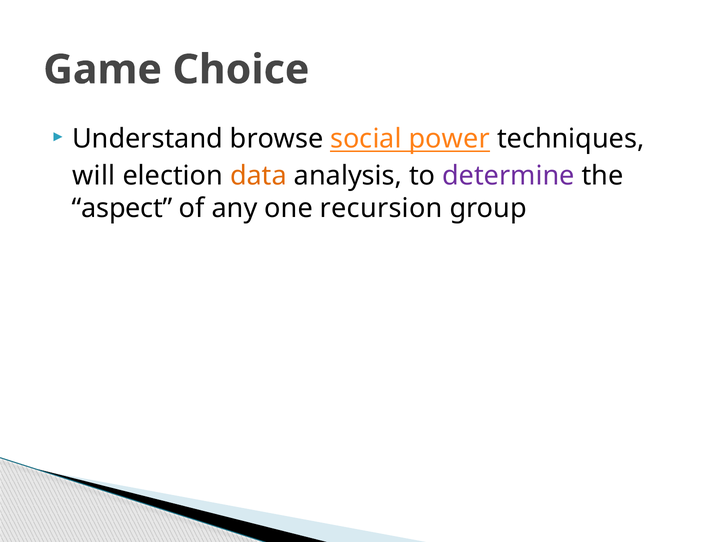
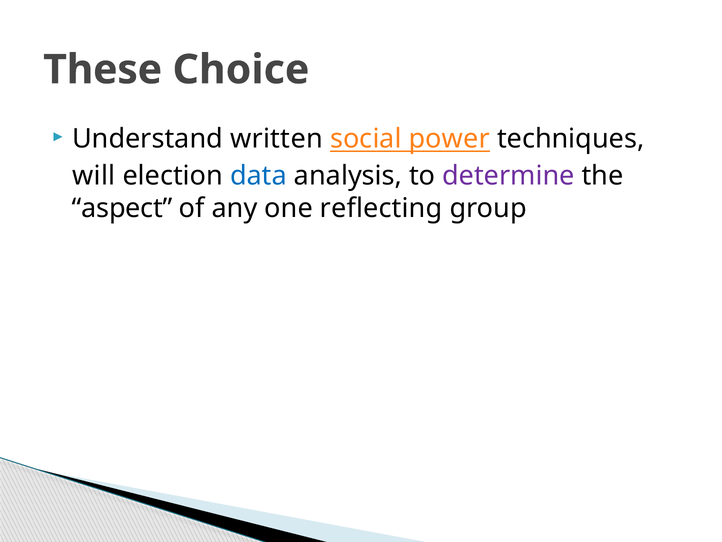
Game: Game -> These (103, 70)
browse: browse -> written (276, 139)
data colour: orange -> blue (259, 176)
recursion: recursion -> reflecting (381, 208)
